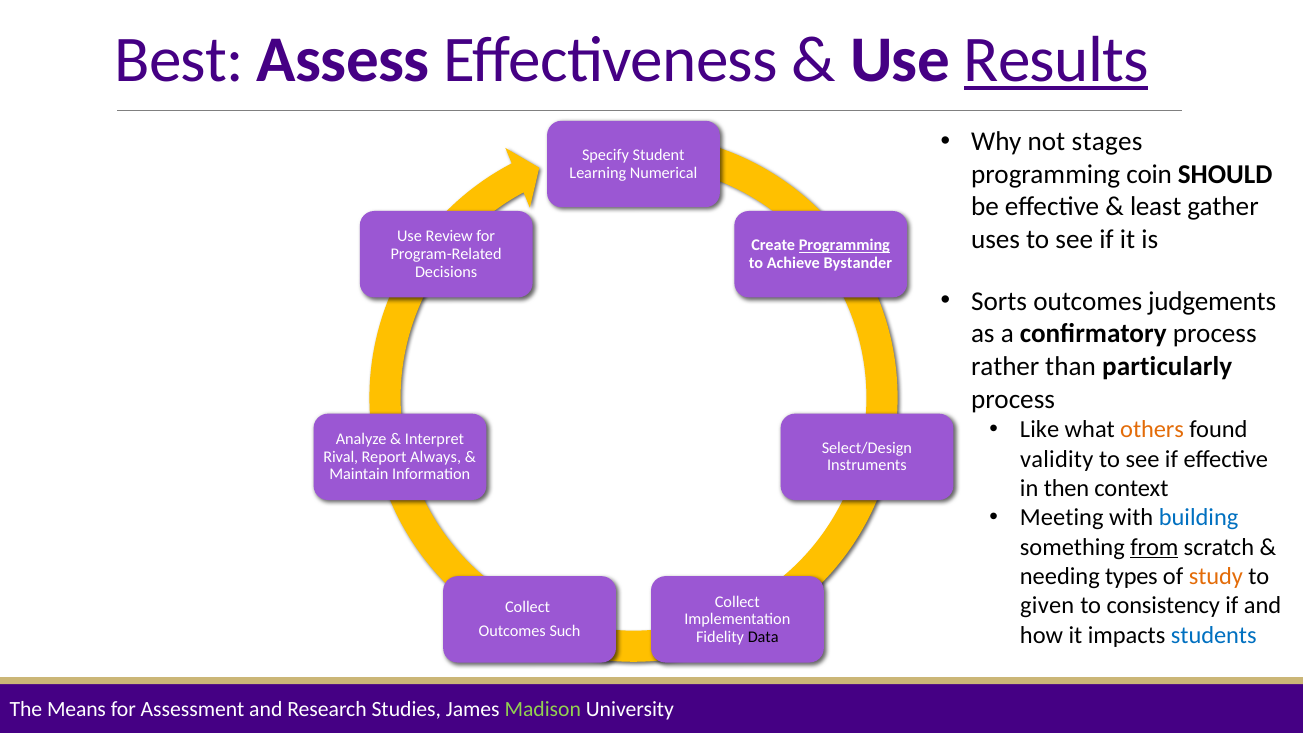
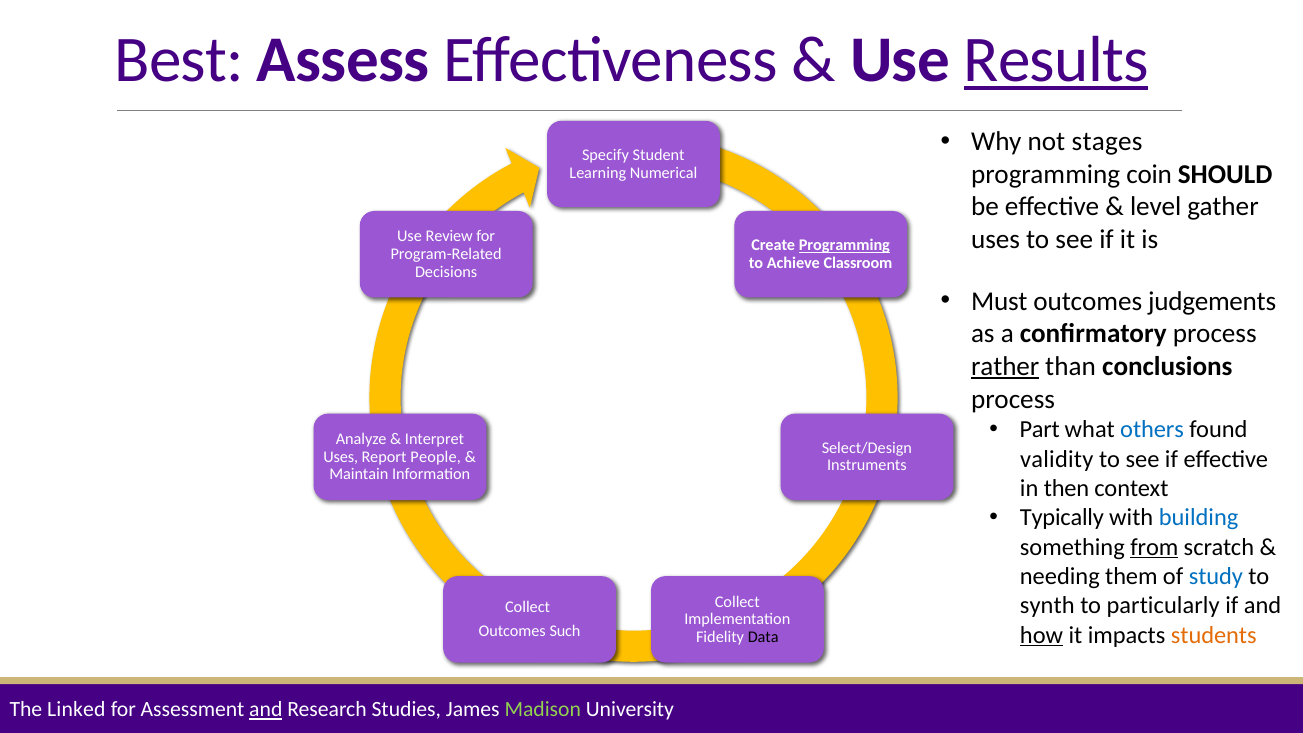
least: least -> level (1156, 207)
Bystander: Bystander -> Classroom (858, 263)
Sorts: Sorts -> Must (999, 301)
rather underline: none -> present (1005, 367)
particularly: particularly -> conclusions (1167, 367)
Like: Like -> Part (1040, 430)
others colour: orange -> blue (1152, 430)
Rival: Rival -> Uses (341, 457)
Always: Always -> People (436, 457)
Meeting: Meeting -> Typically (1062, 518)
types: types -> them (1131, 576)
study colour: orange -> blue (1216, 576)
given: given -> synth (1047, 606)
consistency: consistency -> particularly (1163, 606)
how underline: none -> present (1042, 635)
students colour: blue -> orange (1214, 635)
Means: Means -> Linked (76, 710)
and underline: none -> present (266, 710)
